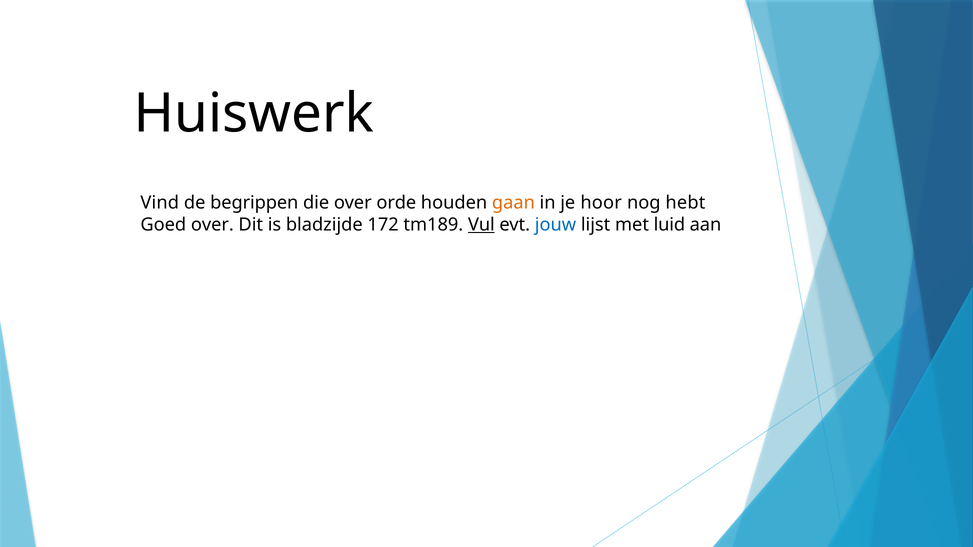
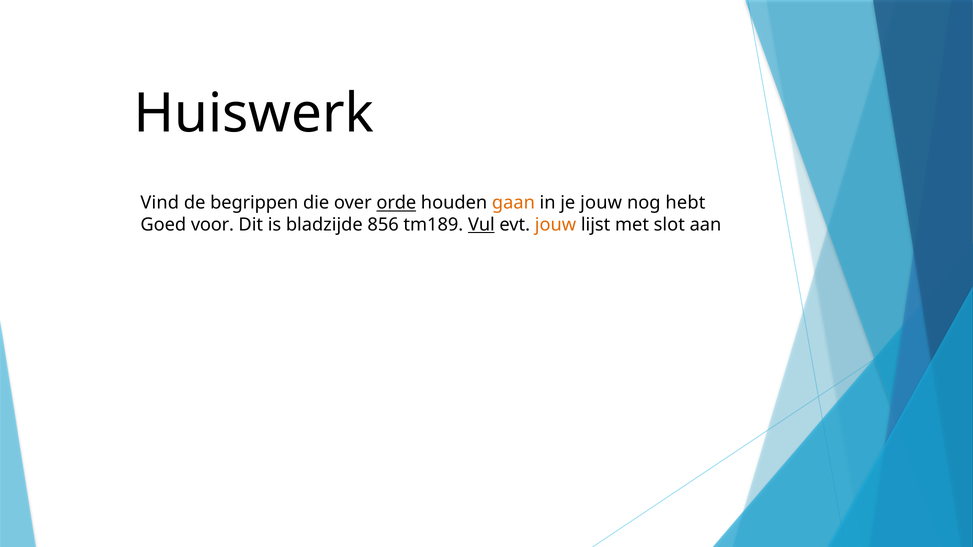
orde underline: none -> present (396, 203)
je hoor: hoor -> jouw (601, 203)
Goed over: over -> voor (212, 225)
172: 172 -> 856 (383, 225)
jouw colour: blue -> orange (555, 225)
luid: luid -> slot (669, 225)
